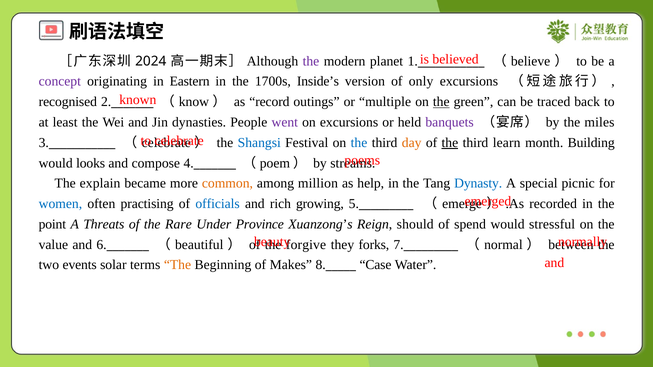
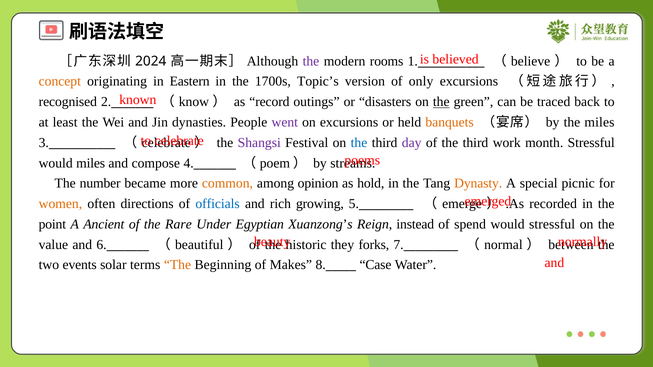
planet: planet -> rooms (387, 61)
concept colour: purple -> orange (60, 82)
Inside’s: Inside’s -> Topic’s (318, 82)
multiple: multiple -> disasters (385, 102)
banquets colour: purple -> orange (450, 122)
Shangsi colour: blue -> purple (259, 143)
day colour: orange -> purple (412, 143)
the underline: present -> none (450, 143)
learn: learn -> work (507, 143)
month Building: Building -> Stressful (591, 143)
would looks: looks -> miles (91, 163)
explain: explain -> number (100, 184)
million: million -> opinion (318, 184)
help: help -> hold (371, 184)
Dynasty colour: blue -> orange (478, 184)
women colour: blue -> orange (60, 204)
practising: practising -> directions (147, 204)
Threats: Threats -> Ancient (104, 224)
Province: Province -> Egyptian (260, 224)
should: should -> instead (415, 224)
forgive: forgive -> historic (306, 245)
